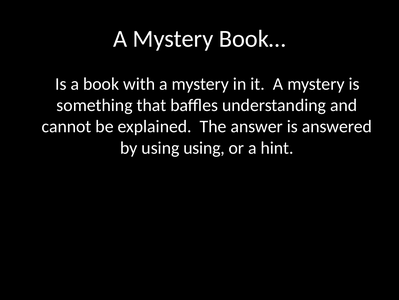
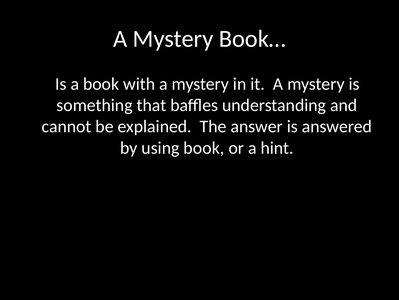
using using: using -> book (204, 148)
